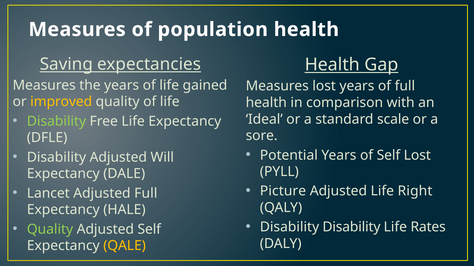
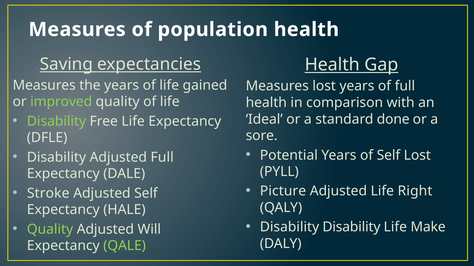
improved colour: yellow -> light green (61, 102)
scale: scale -> done (393, 119)
Adjusted Will: Will -> Full (162, 158)
Lancet: Lancet -> Stroke (48, 194)
Adjusted Full: Full -> Self (146, 194)
Rates: Rates -> Make (428, 228)
Adjusted Self: Self -> Will (149, 230)
QALE colour: yellow -> light green (125, 246)
